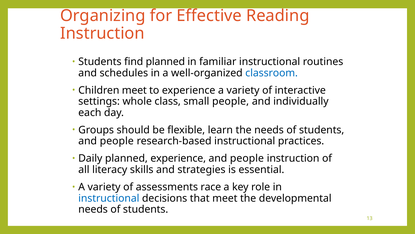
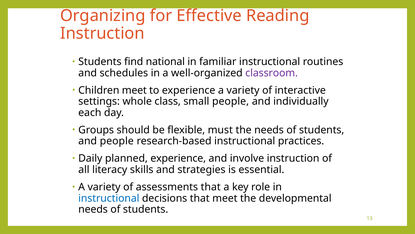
find planned: planned -> national (165, 62)
classroom colour: blue -> purple (272, 73)
learn: learn -> must (220, 130)
people: people -> involve (247, 158)
assessments race: race -> that (211, 187)
